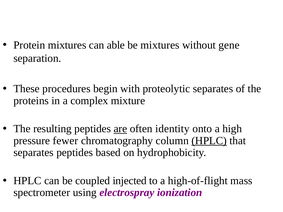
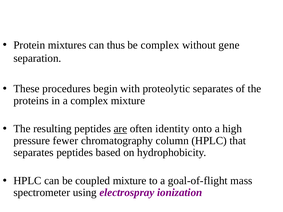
able: able -> thus (116, 45)
be mixtures: mixtures -> complex (160, 45)
HPLC underline: present -> none (209, 141)
coupled injected: injected -> mixture (130, 181)
high-of-flight: high-of-flight -> goal-of-flight (198, 181)
